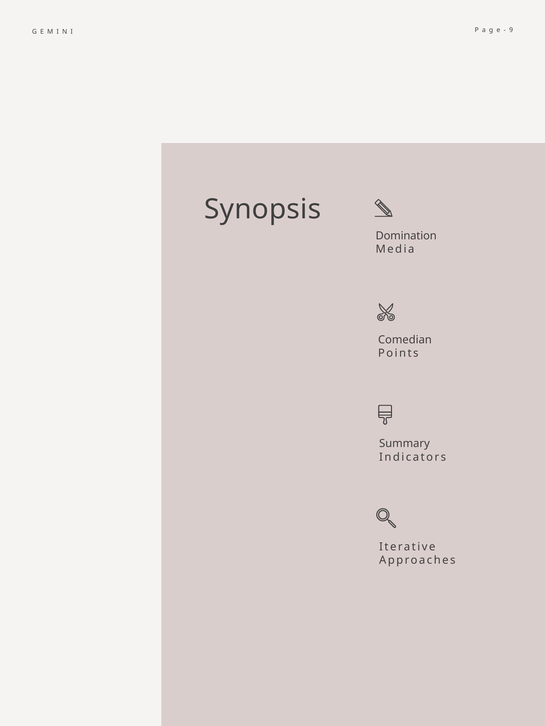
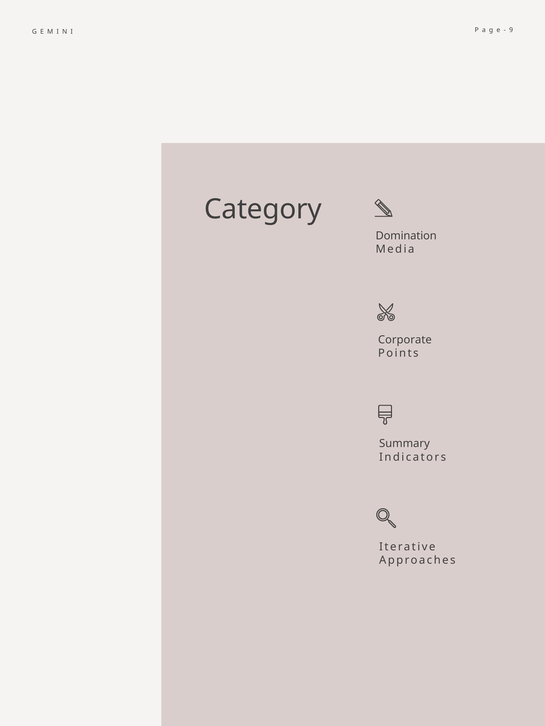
Synopsis: Synopsis -> Category (263, 210)
Comedian: Comedian -> Corporate (405, 340)
